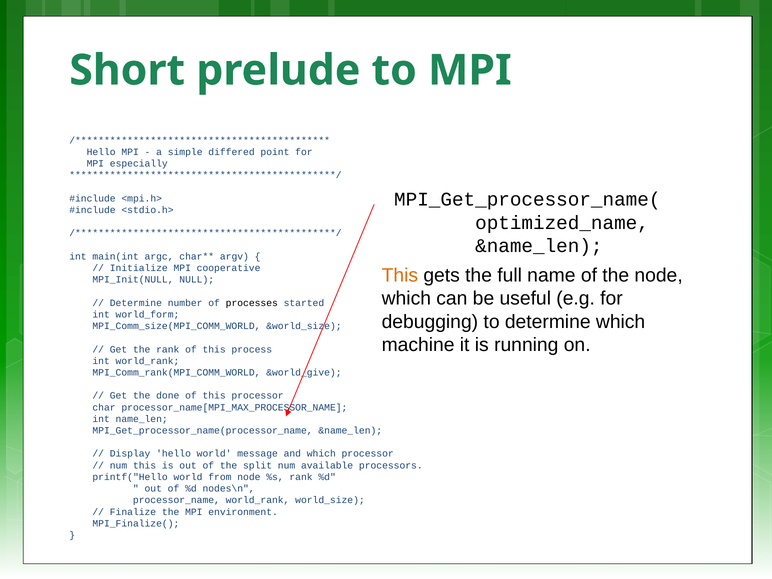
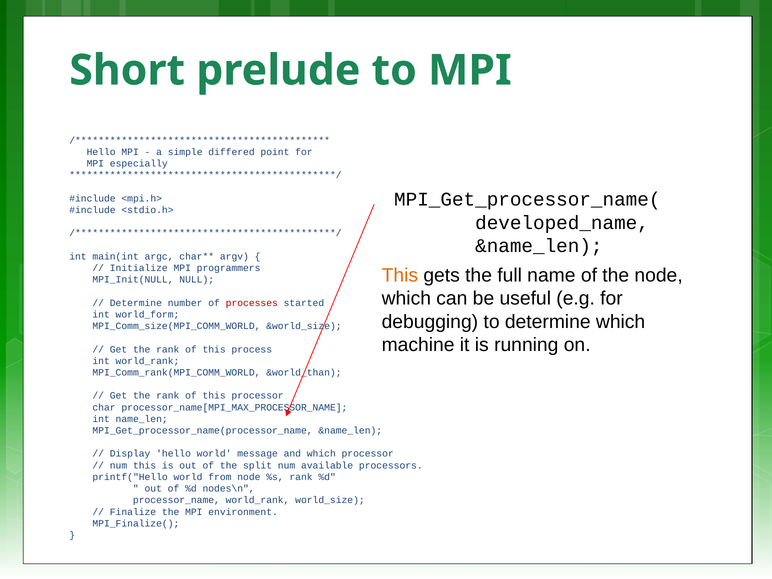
optimized_name: optimized_name -> developed_name (562, 223)
cooperative: cooperative -> programmers (229, 268)
processes colour: black -> red (252, 303)
&world_give: &world_give -> &world_than (304, 373)
done: done -> rank (168, 396)
